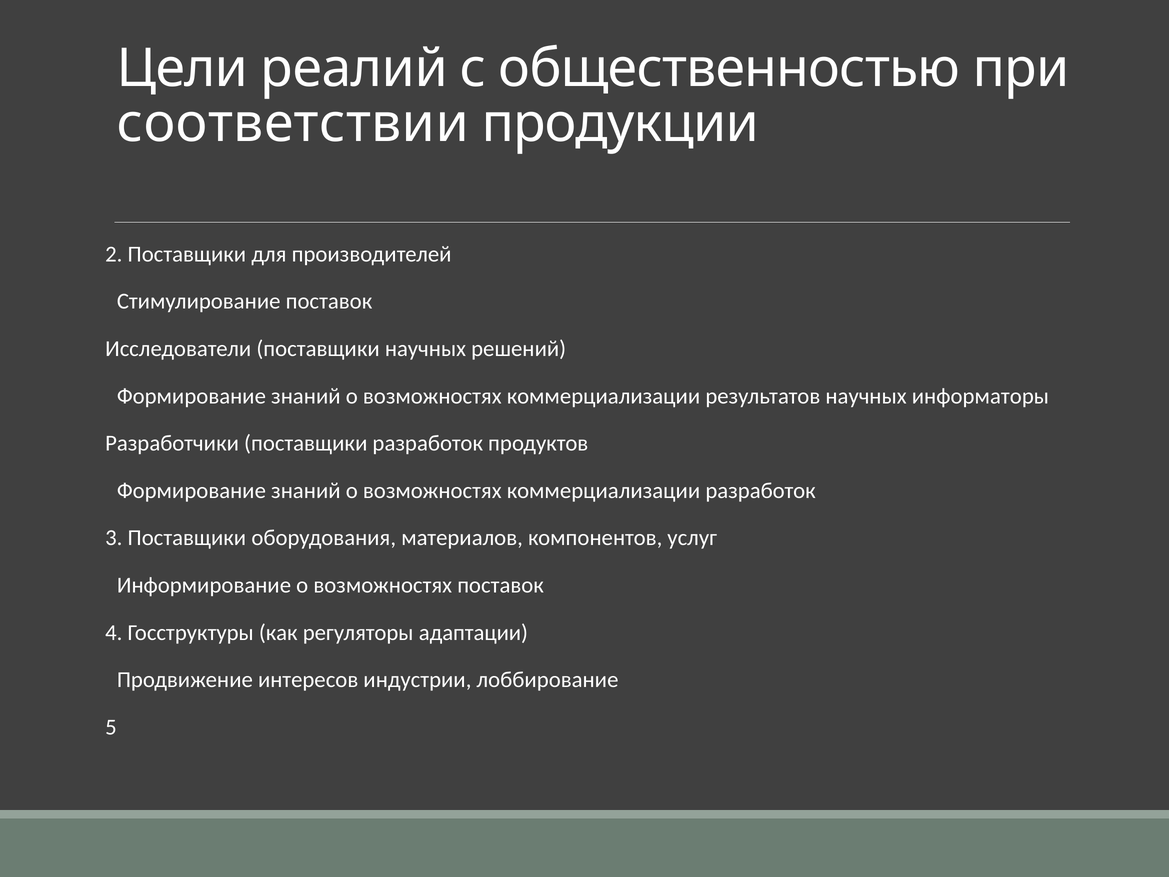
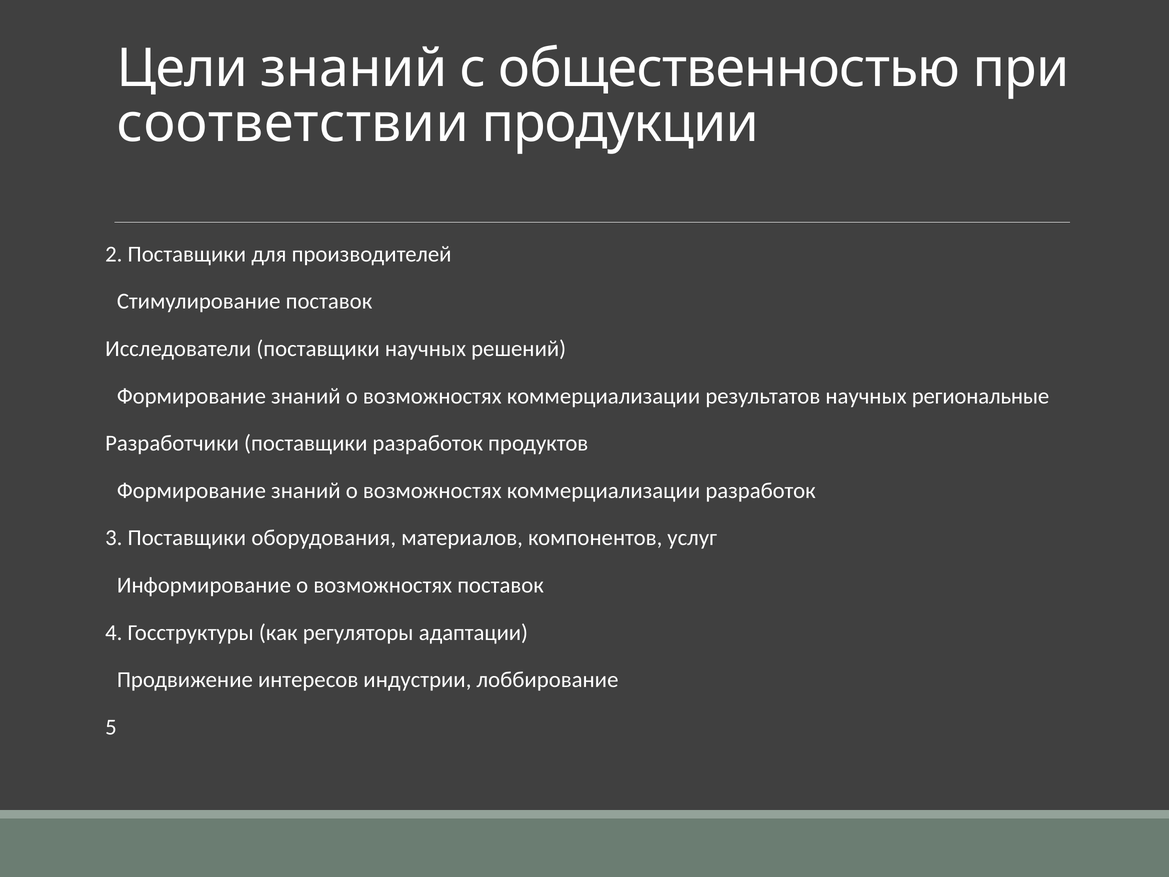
Цели реалий: реалий -> знаний (354, 69)
информаторы: информаторы -> региональные (981, 396)
